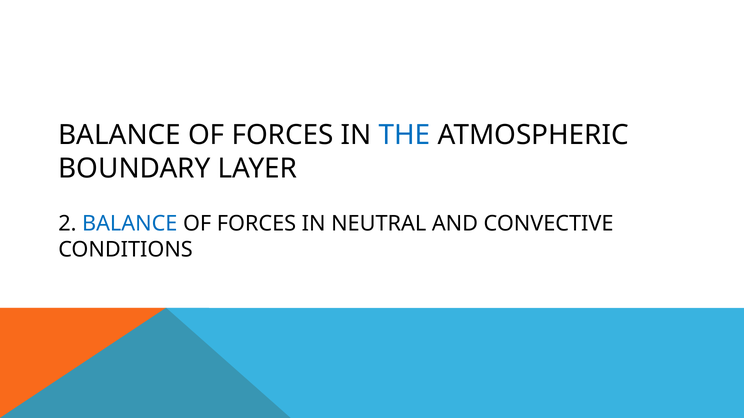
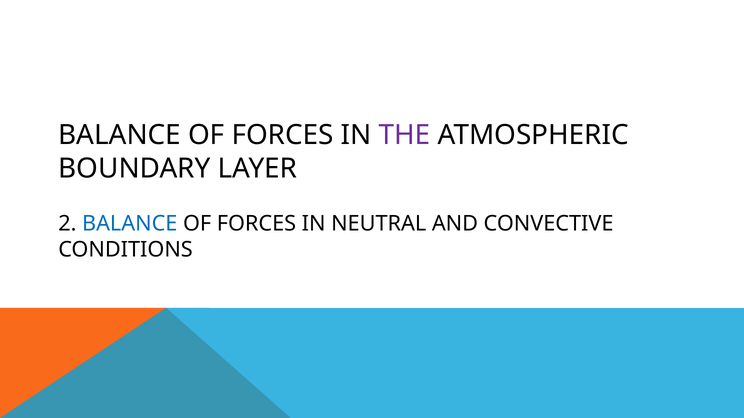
THE colour: blue -> purple (405, 135)
